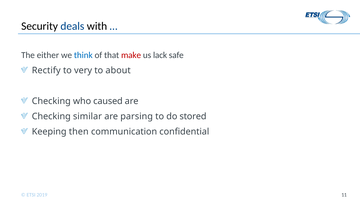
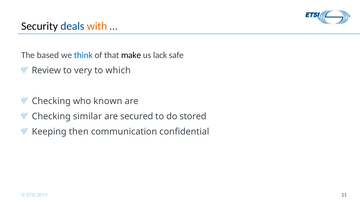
with colour: black -> orange (97, 26)
either: either -> based (48, 55)
make colour: red -> black (131, 55)
Rectify: Rectify -> Review (46, 70)
about: about -> which (118, 70)
caused: caused -> known (108, 101)
parsing: parsing -> secured (137, 116)
